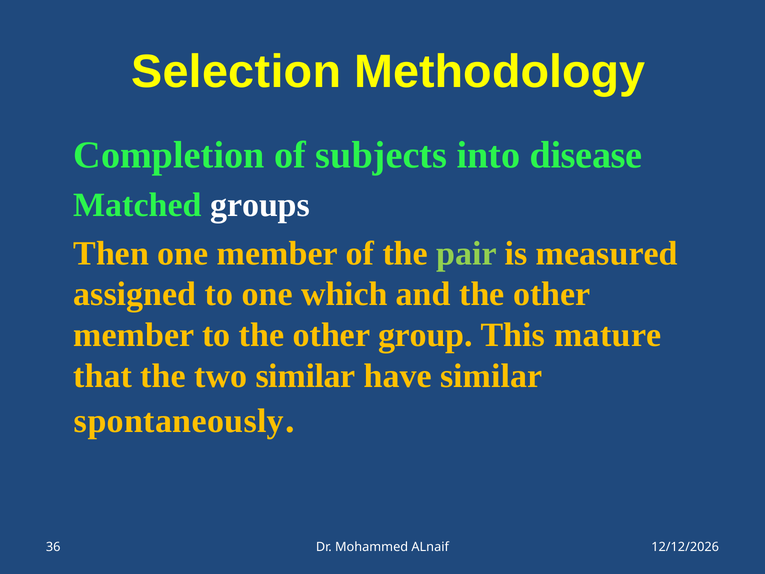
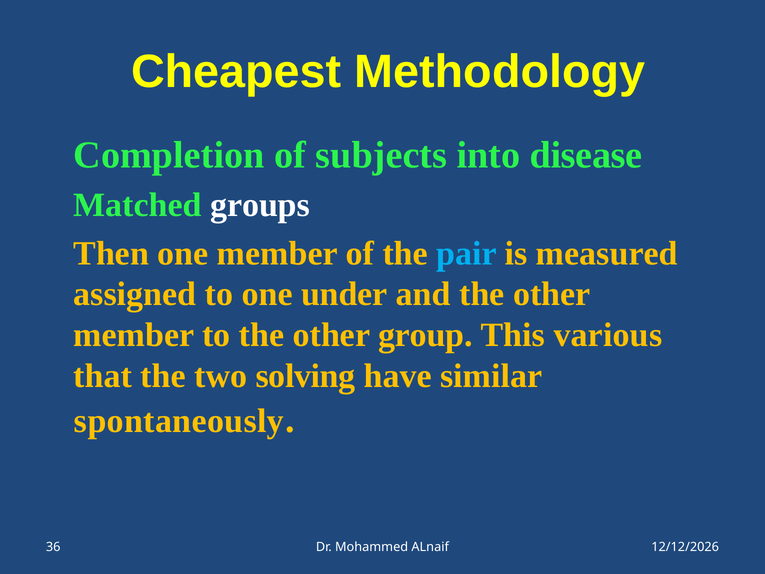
Selection: Selection -> Cheapest (236, 72)
pair colour: light green -> light blue (467, 253)
which: which -> under (344, 294)
mature: mature -> various (608, 335)
two similar: similar -> solving (306, 376)
